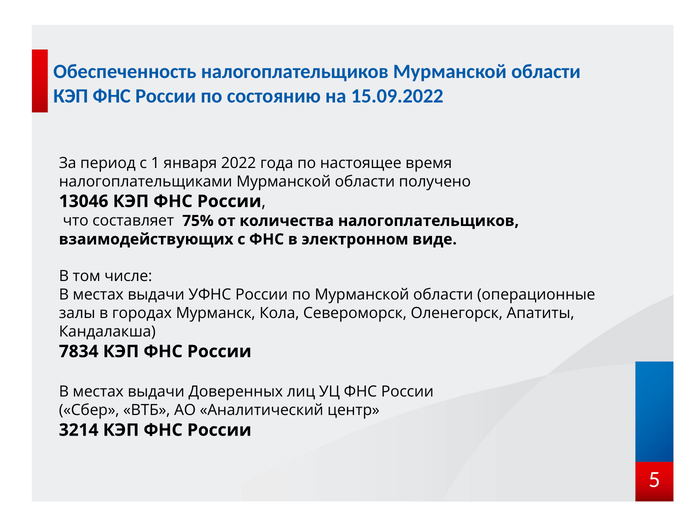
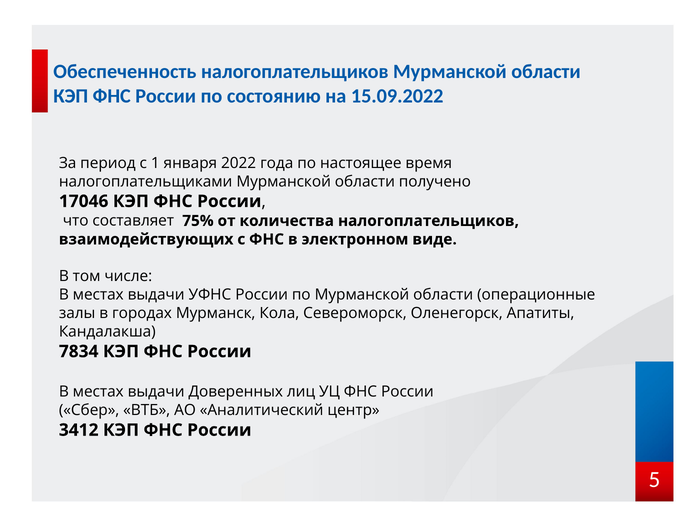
13046: 13046 -> 17046 (84, 201)
3214: 3214 -> 3412 (79, 430)
